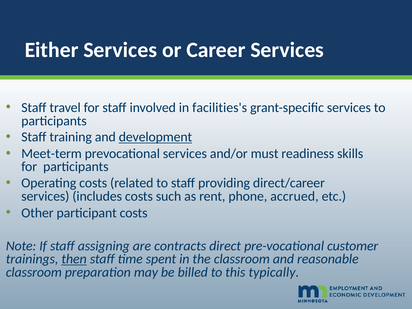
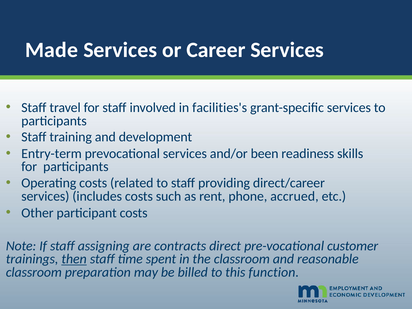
Either: Either -> Made (52, 50)
development underline: present -> none (155, 137)
Meet-term: Meet-term -> Entry-term (52, 154)
must: must -> been (265, 154)
typically: typically -> function (274, 272)
